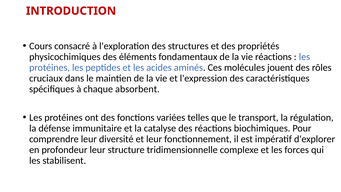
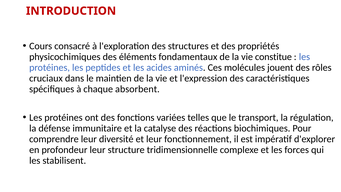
vie réactions: réactions -> constitue (273, 57)
